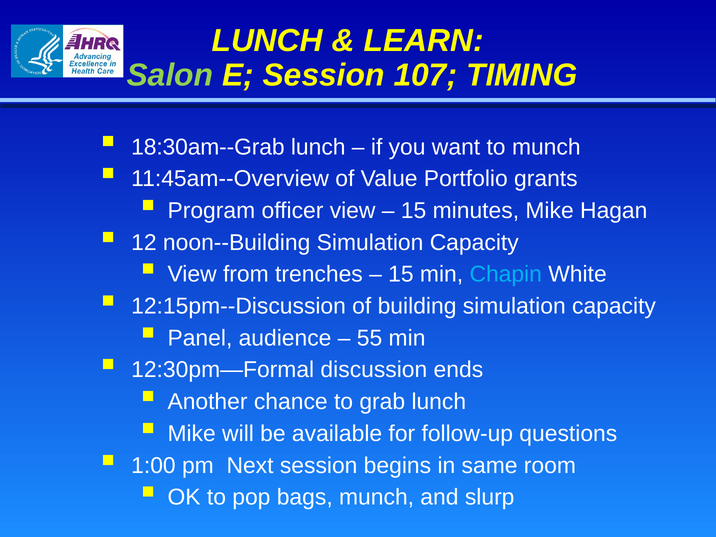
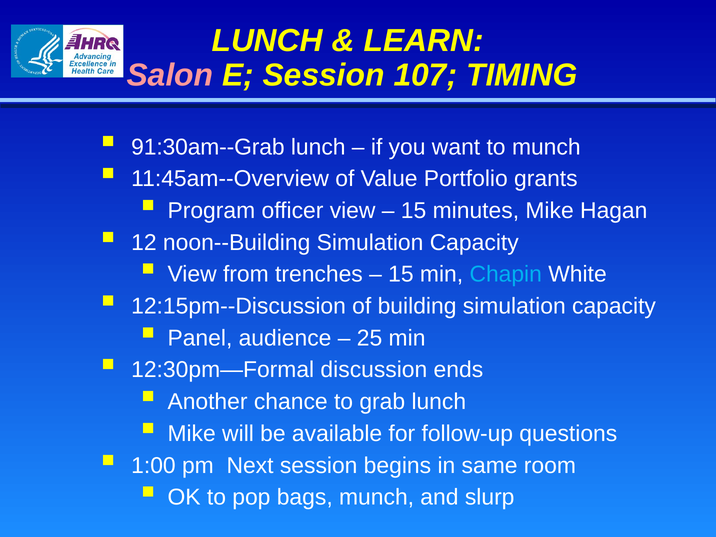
Salon colour: light green -> pink (170, 75)
18:30am--Grab: 18:30am--Grab -> 91:30am--Grab (208, 147)
55: 55 -> 25 (370, 338)
